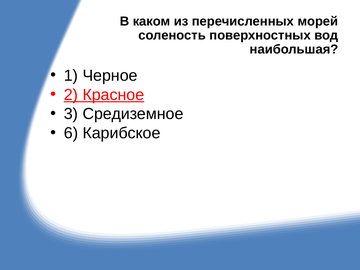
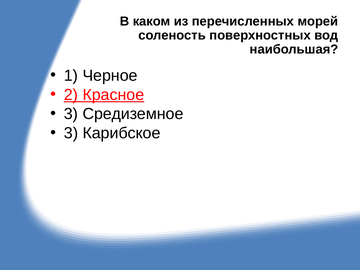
6: 6 -> 3 (71, 133)
